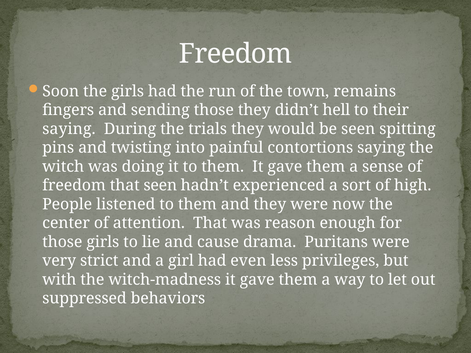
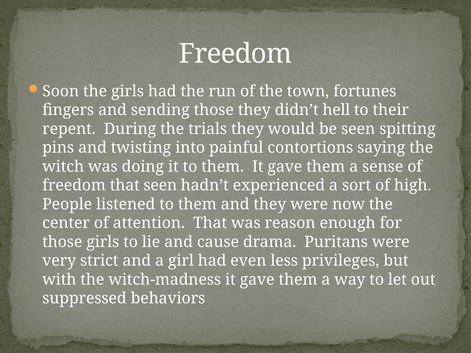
remains: remains -> fortunes (365, 91)
saying: saying -> repent (69, 129)
